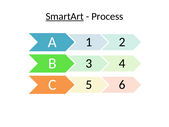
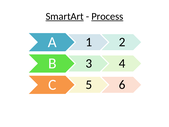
Process underline: none -> present (107, 16)
